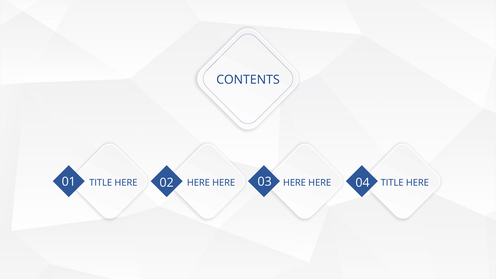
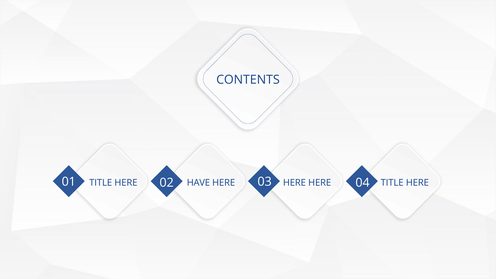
TITLE HERE HERE: HERE -> HAVE (198, 183)
